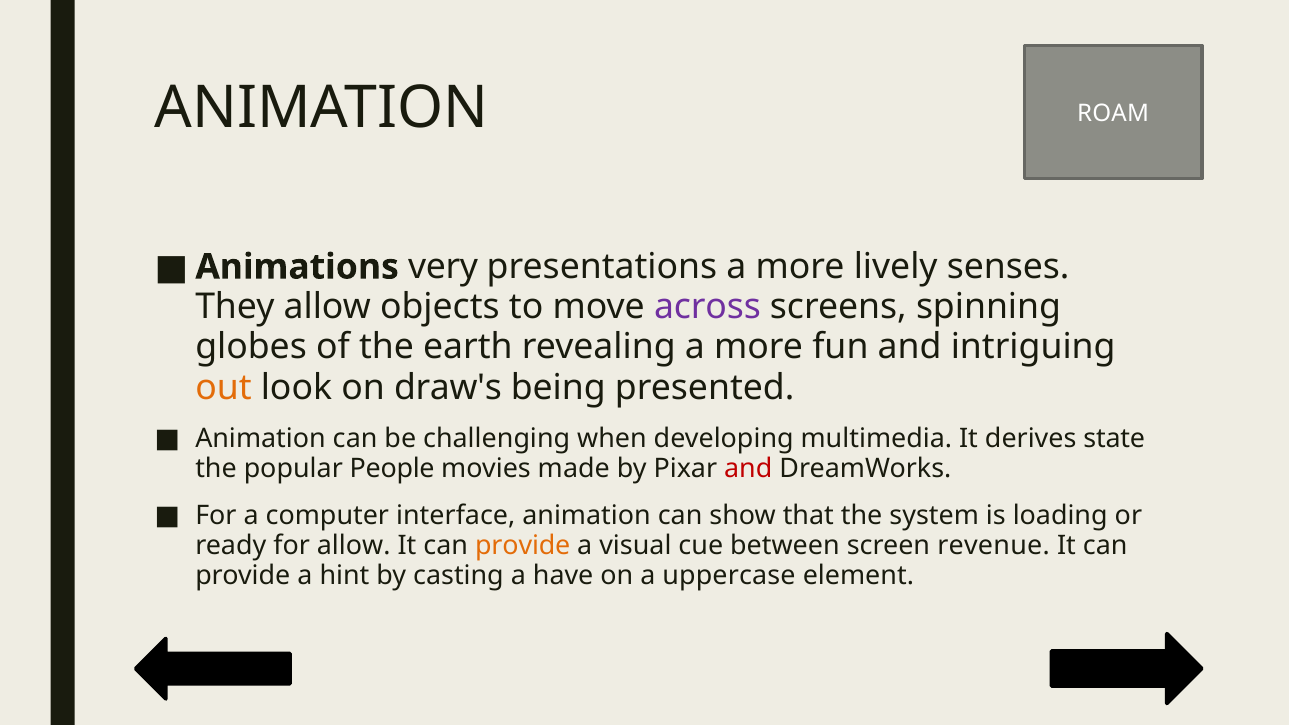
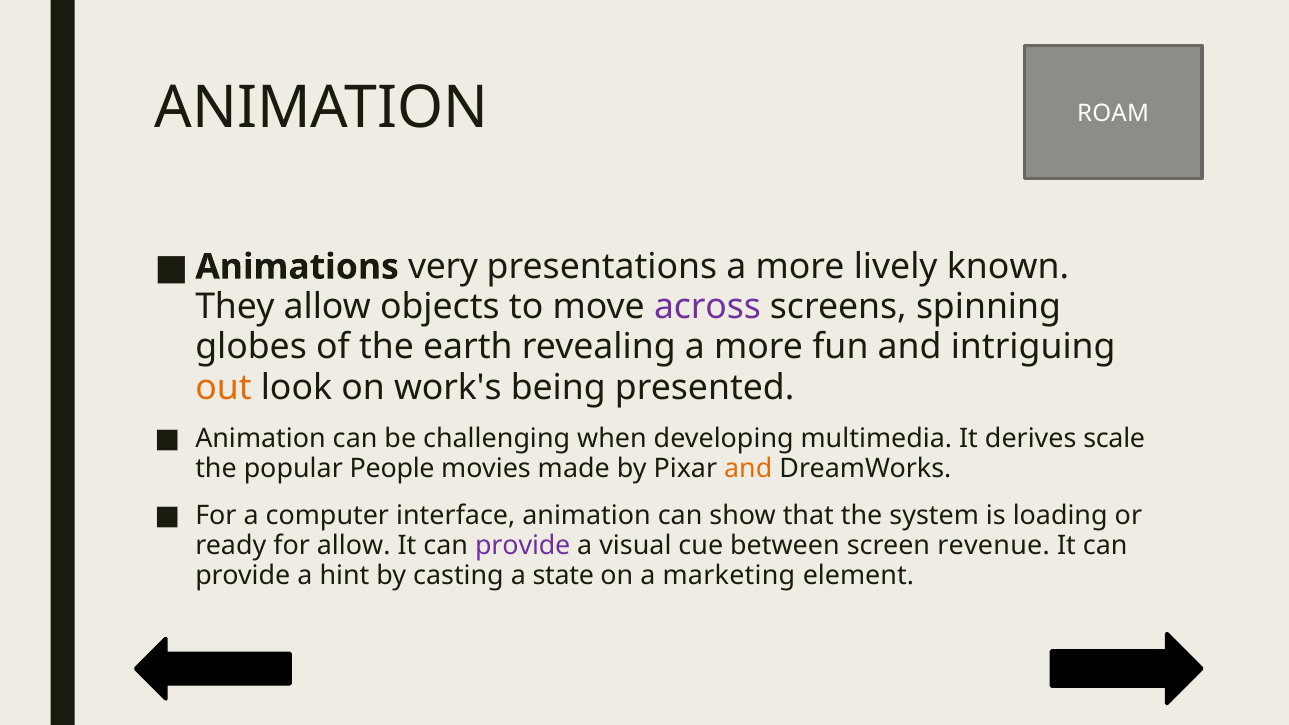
senses: senses -> known (1008, 267)
draw's: draw's -> work's (448, 387)
state: state -> scale (1114, 439)
and colour: red -> orange (748, 469)
provide colour: orange -> purple (523, 546)
have: have -> state (563, 576)
uppercase: uppercase -> marketing (729, 576)
